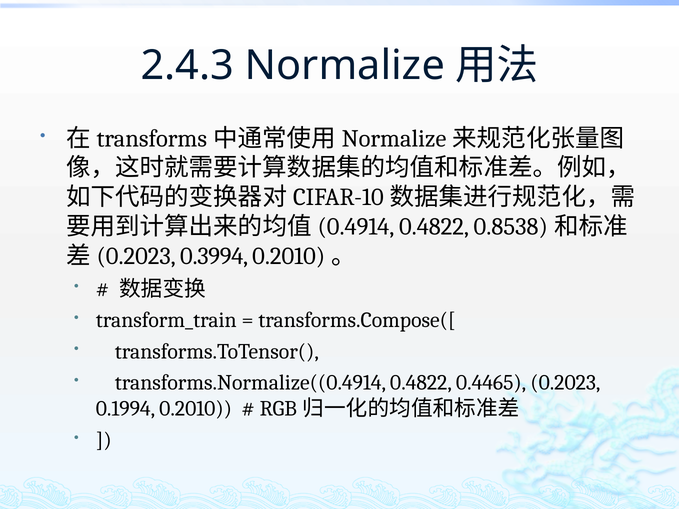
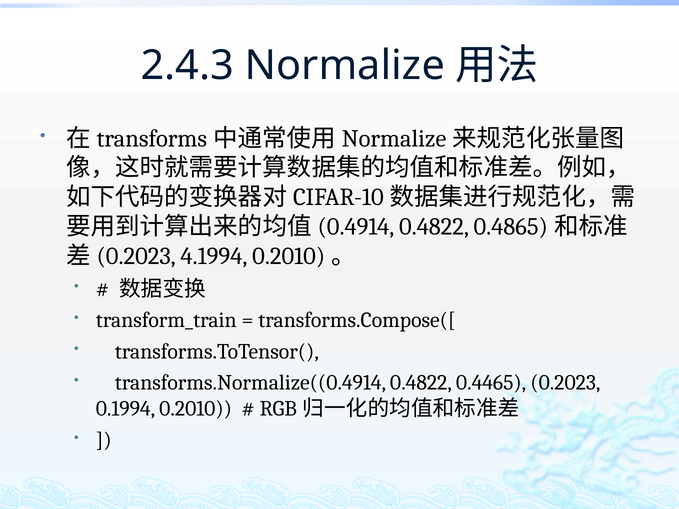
0.8538: 0.8538 -> 0.4865 (511, 227)
0.3994: 0.3994 -> 4.1994 (214, 256)
